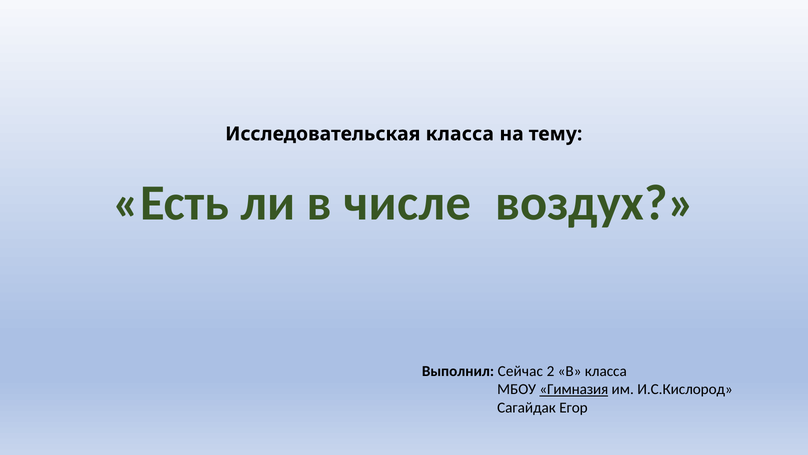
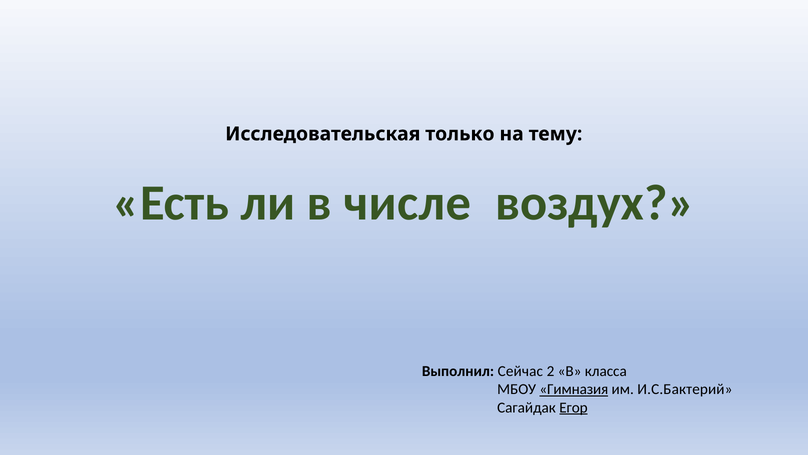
Исследовательская класса: класса -> только (460, 134)
И.С.Кислород: И.С.Кислород -> И.С.Бактерий (685, 389)
Егор underline: none -> present (573, 407)
